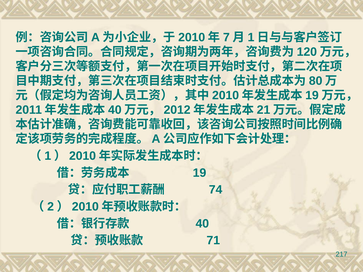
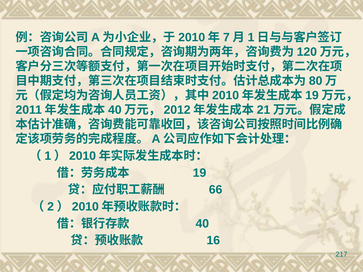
74: 74 -> 66 (216, 190)
71: 71 -> 16 (213, 241)
